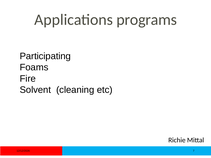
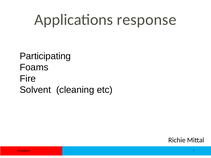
programs: programs -> response (147, 20)
